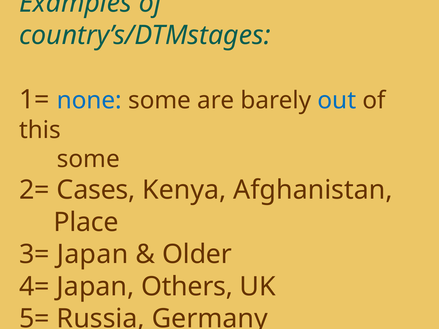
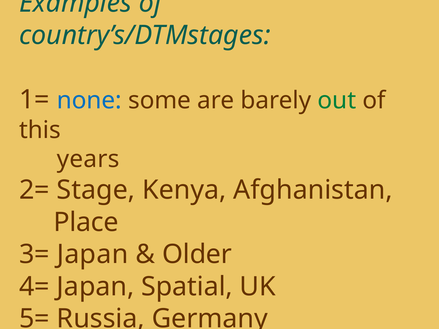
out colour: blue -> green (337, 100)
some: some -> years (88, 159)
Cases: Cases -> Stage (96, 190)
Others: Others -> Spatial (187, 287)
